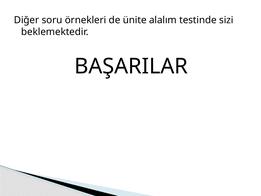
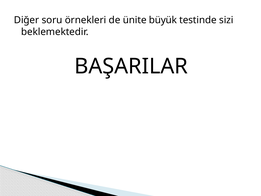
alalım: alalım -> büyük (163, 20)
